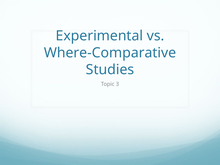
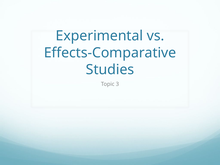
Where-Comparative: Where-Comparative -> Effects-Comparative (110, 53)
